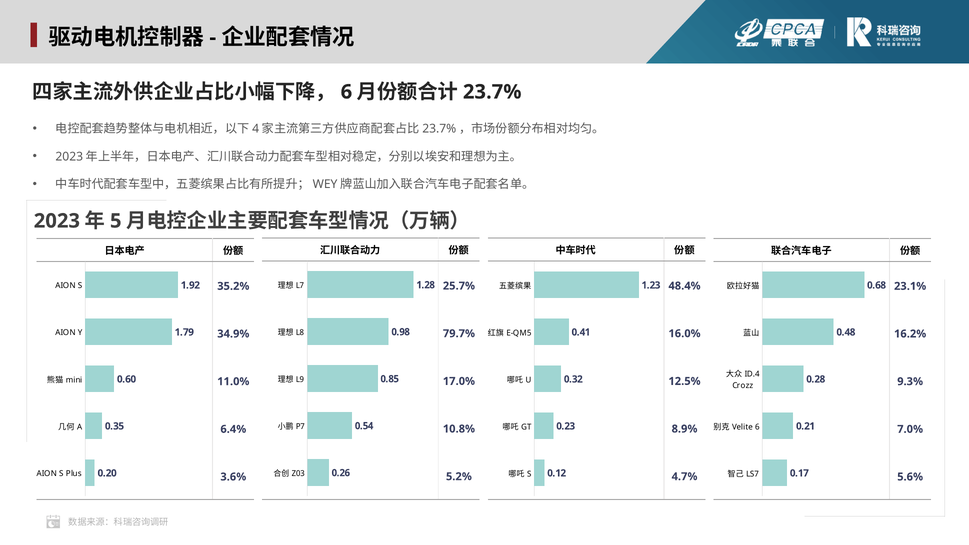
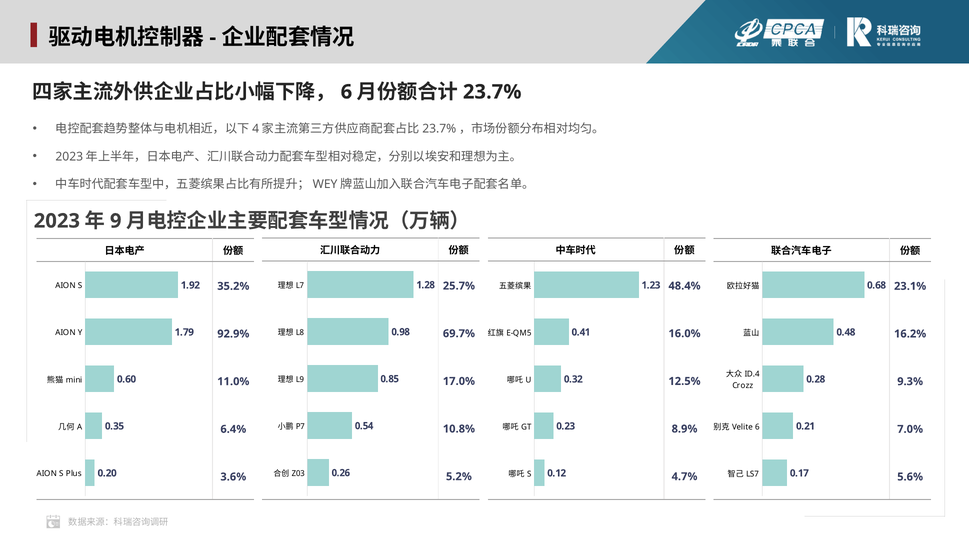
5: 5 -> 9 (116, 221)
79.7%: 79.7% -> 69.7% (459, 334)
34.9%: 34.9% -> 92.9% (233, 334)
